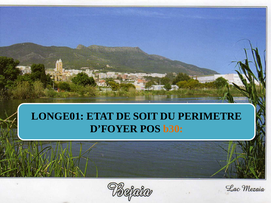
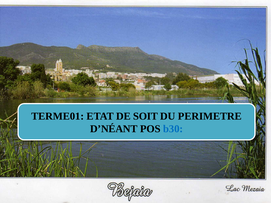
LONGE01: LONGE01 -> TERME01 (58, 116)
D’FOYER: D’FOYER -> D’NÉANT (114, 129)
b30 colour: orange -> blue (173, 129)
